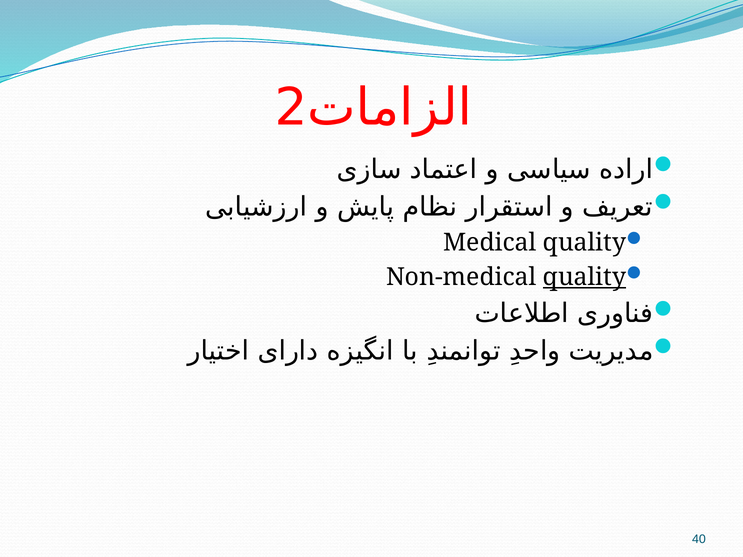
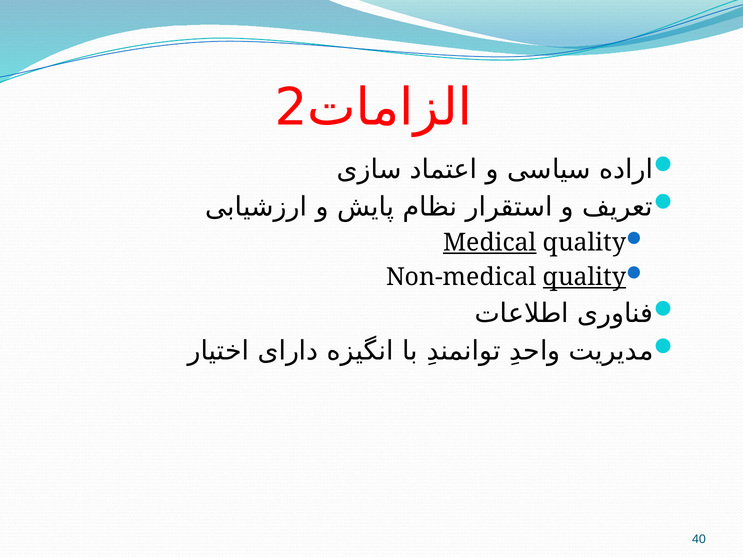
Medical underline: none -> present (490, 243)
